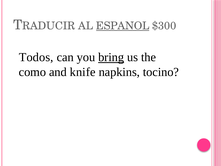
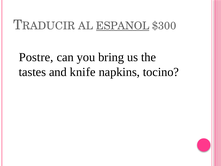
Todos: Todos -> Postre (36, 57)
bring underline: present -> none (111, 57)
como: como -> tastes (32, 72)
